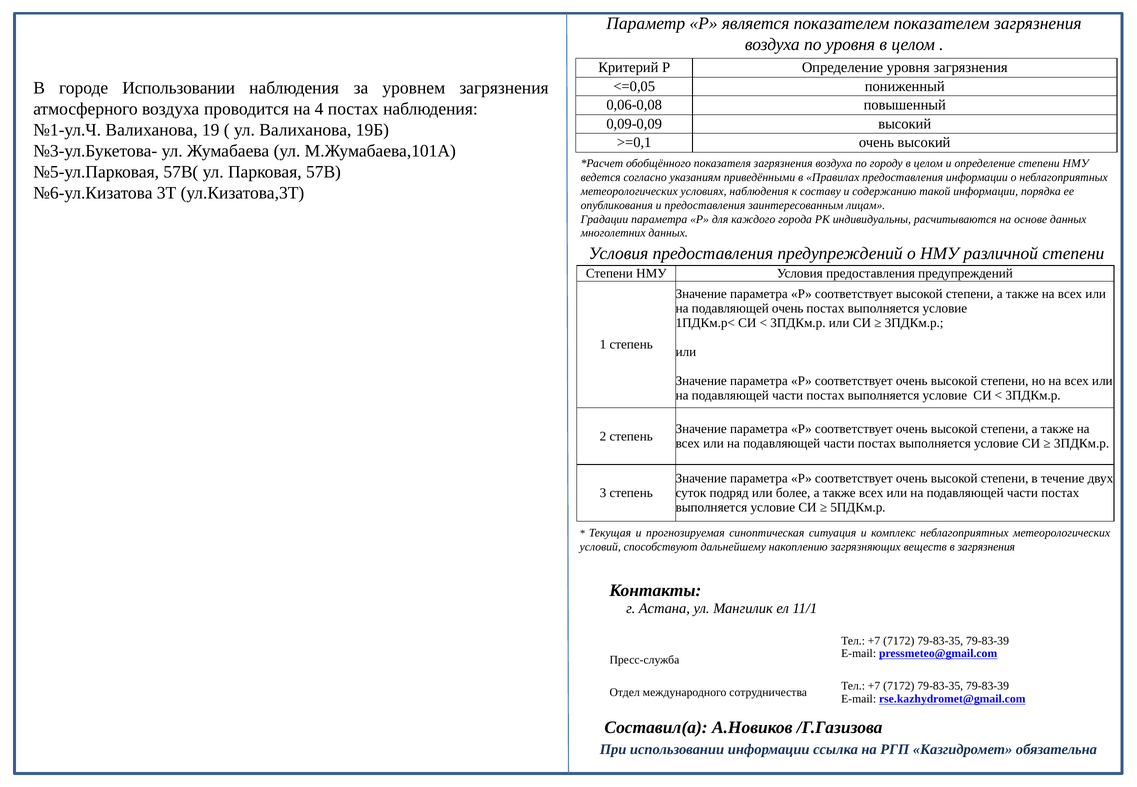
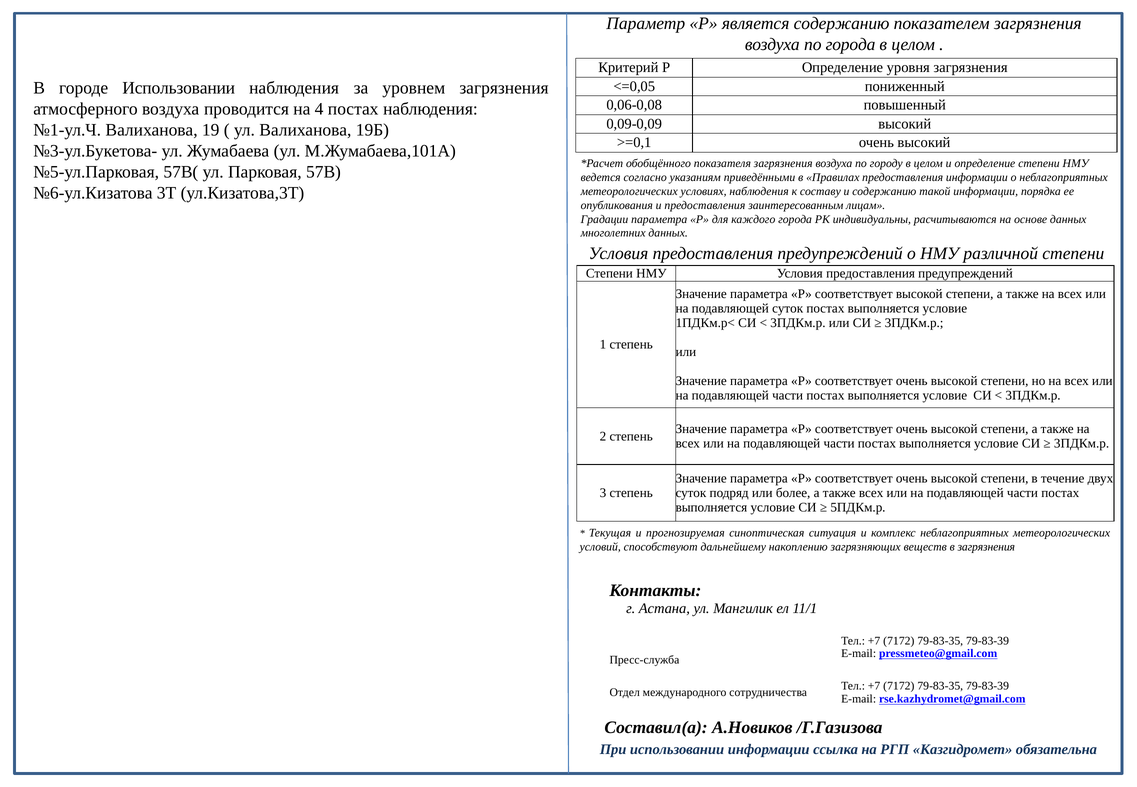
является показателем: показателем -> содержанию (842, 23)
по уровня: уровня -> города (851, 44)
подавляющей очень: очень -> суток (788, 308)
